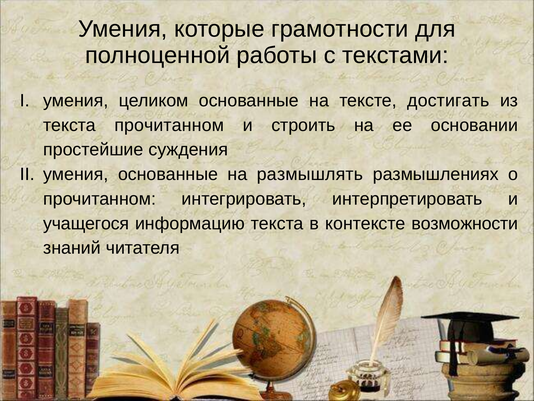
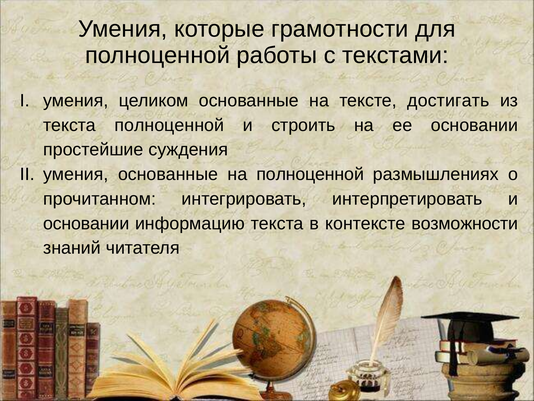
текста прочитанном: прочитанном -> полноценной (169, 125)
на размышлять: размышлять -> полноценной (310, 174)
учащегося: учащегося -> основании (86, 223)
